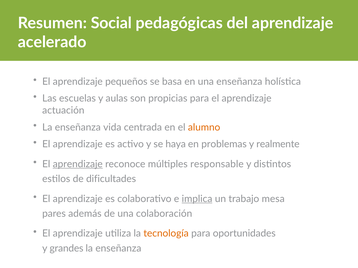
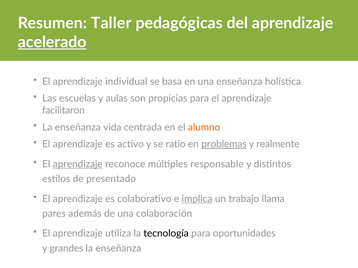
Social: Social -> Taller (111, 23)
acelerado underline: none -> present (52, 42)
pequeños: pequeños -> individual (126, 82)
actuación: actuación -> facilitaron (63, 111)
haya: haya -> ratio (176, 144)
problemas underline: none -> present (224, 144)
dificultades: dificultades -> presentado (111, 179)
mesa: mesa -> llama (273, 199)
tecnología colour: orange -> black (166, 234)
